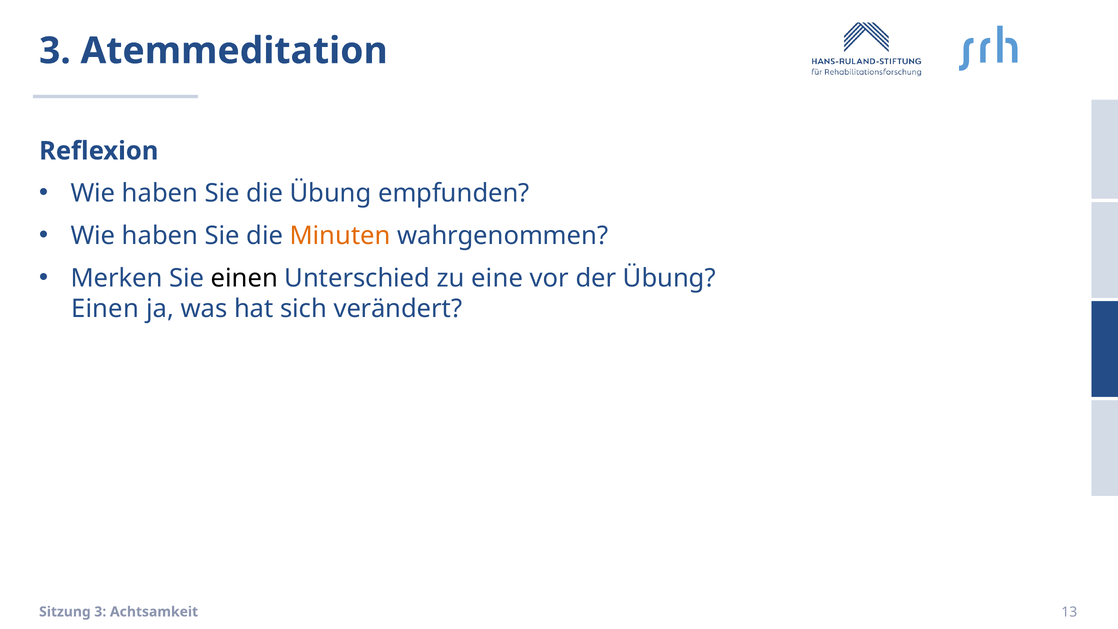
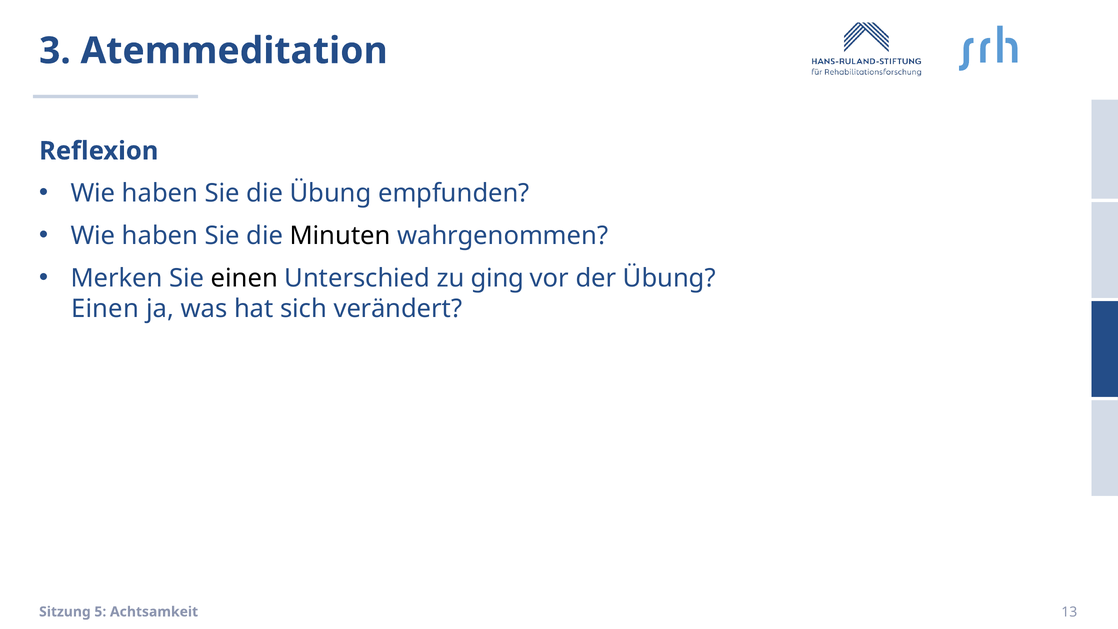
Minuten colour: orange -> black (340, 236)
eine: eine -> ging (497, 278)
Sitzung 3: 3 -> 5 (100, 612)
